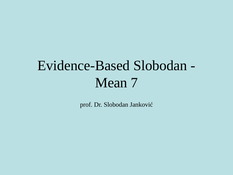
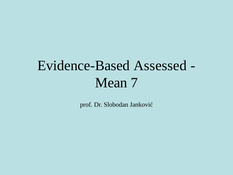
Evidence-Based Slobodan: Slobodan -> Assessed (160, 65)
